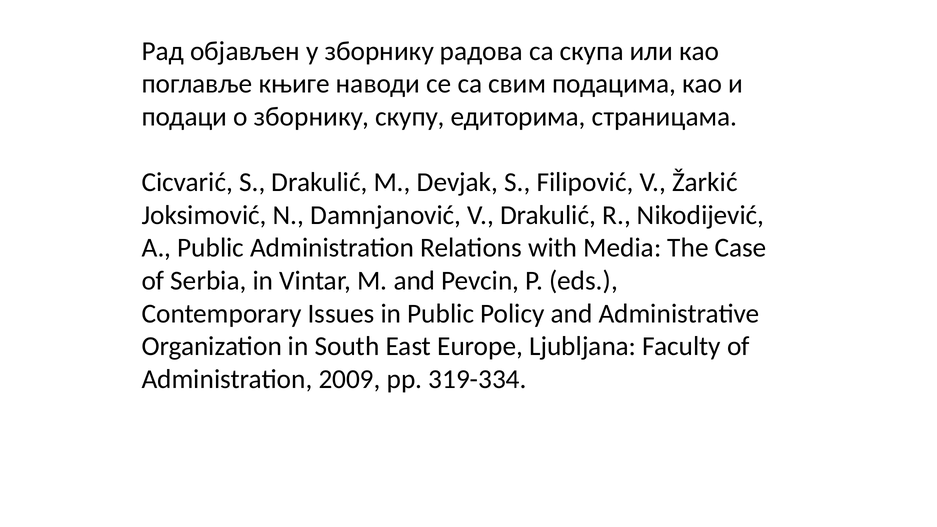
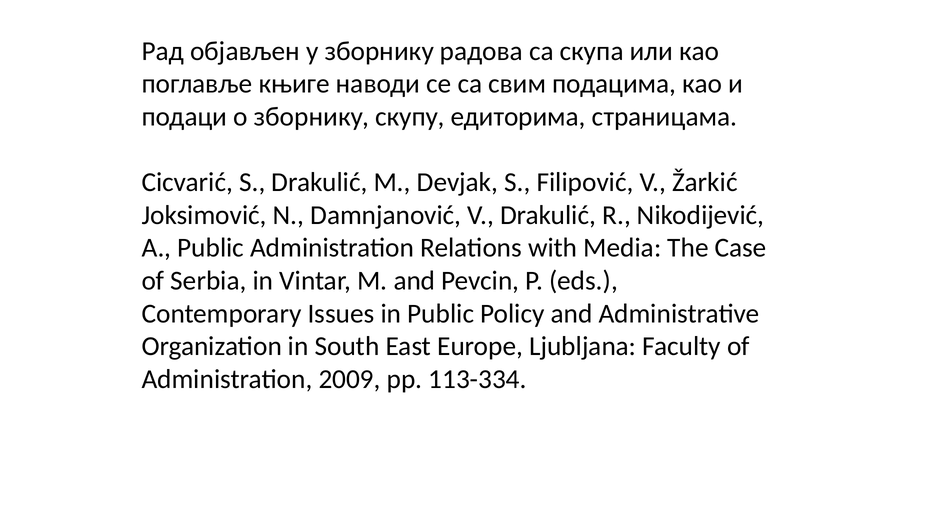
319-334: 319-334 -> 113-334 (478, 379)
